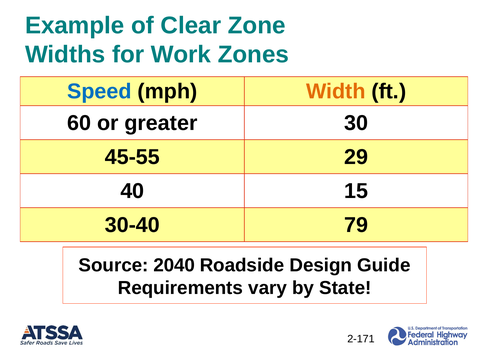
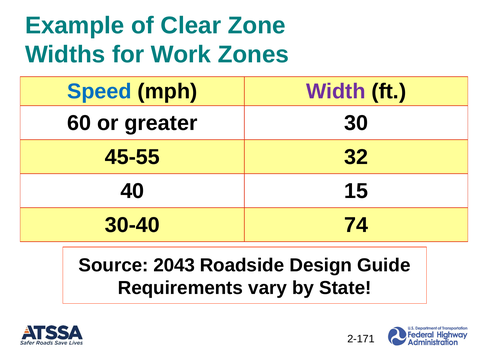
Width colour: orange -> purple (336, 91)
29: 29 -> 32 (356, 157)
79: 79 -> 74 (356, 225)
2040: 2040 -> 2043 (174, 265)
